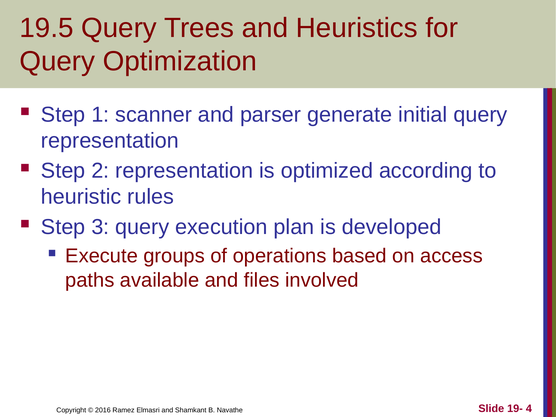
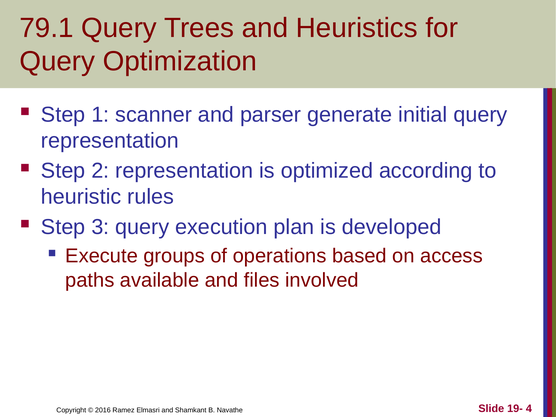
19.5: 19.5 -> 79.1 (46, 28)
